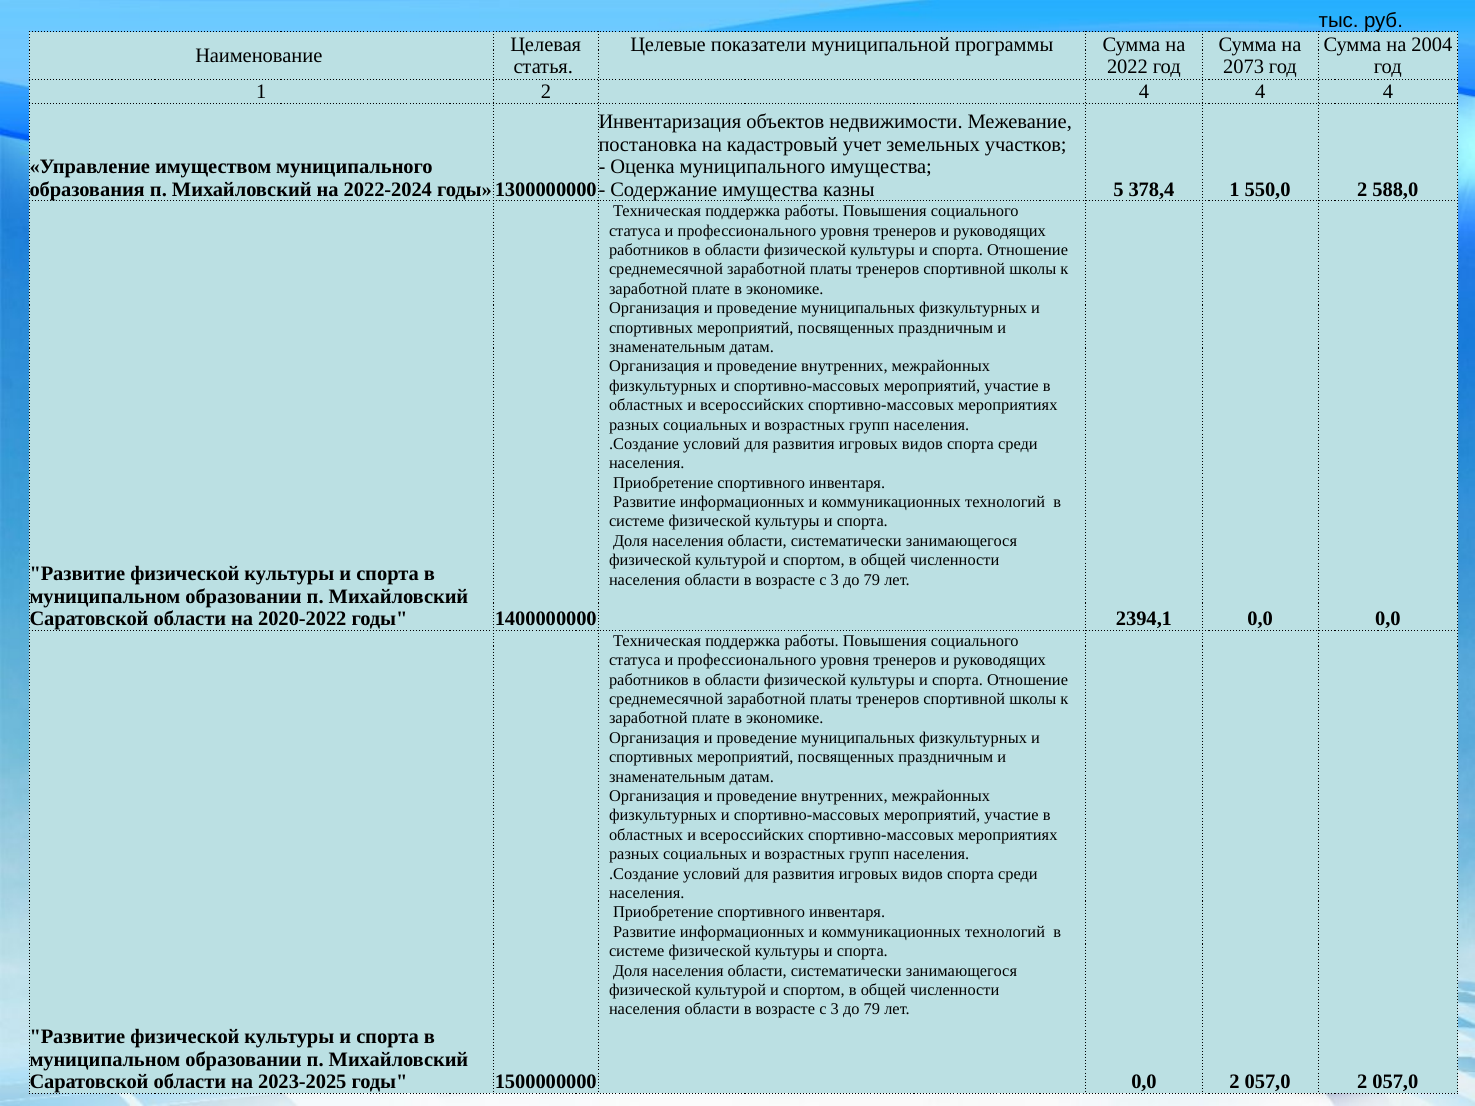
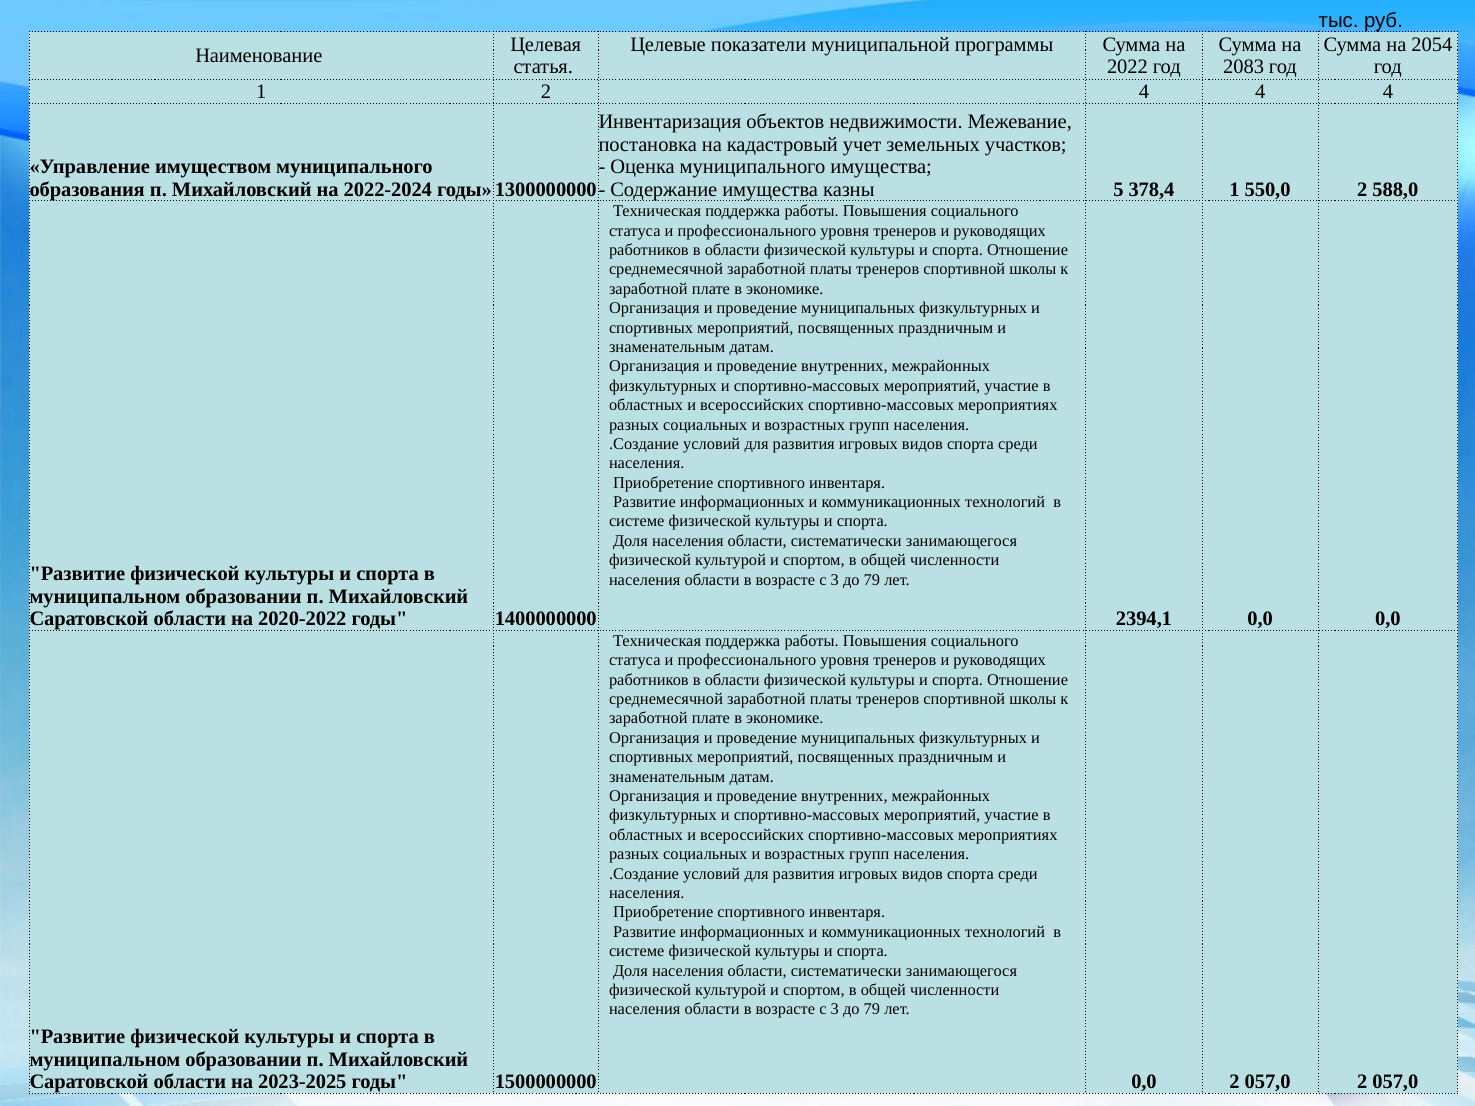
2004: 2004 -> 2054 (1432, 44)
2073: 2073 -> 2083 (1244, 67)
